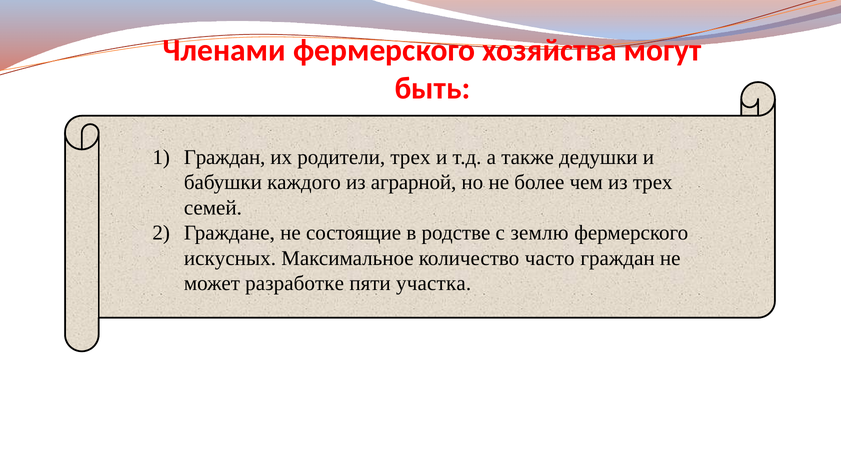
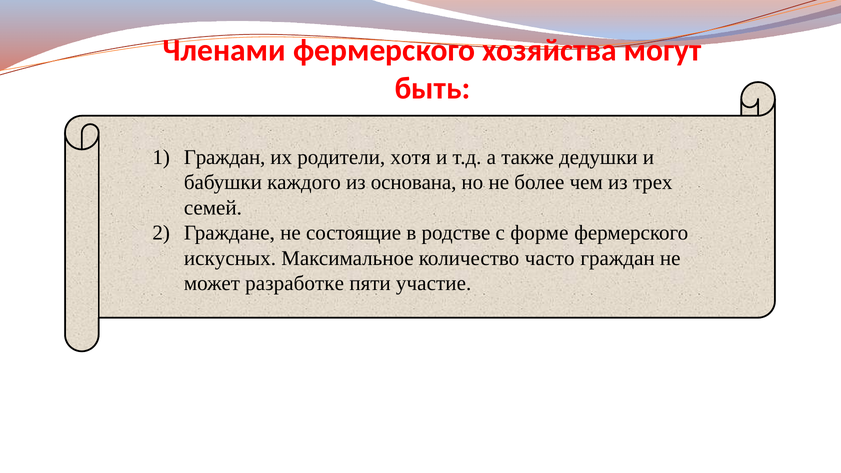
родители трех: трех -> хотя (411, 157)
аграрной: аграрной -> основана (414, 183)
землю: землю -> форме (540, 233)
участка: участка -> участие (434, 283)
